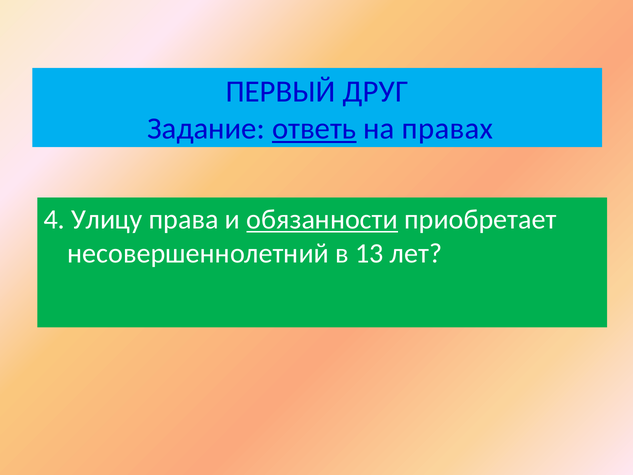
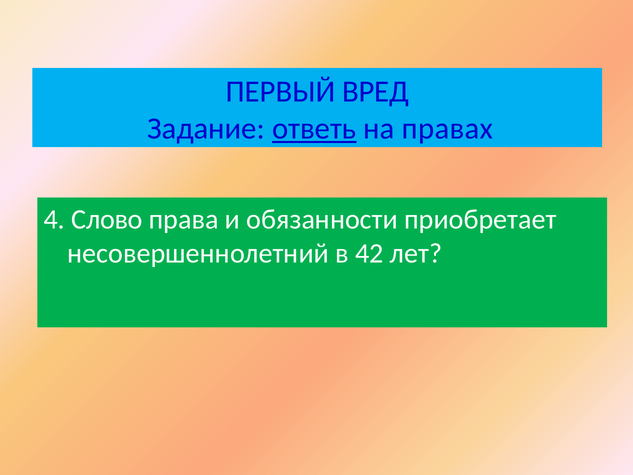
ДРУГ: ДРУГ -> ВРЕД (376, 92)
Улицу: Улицу -> Слово (107, 220)
обязанности underline: present -> none (322, 220)
13: 13 -> 42 (369, 253)
